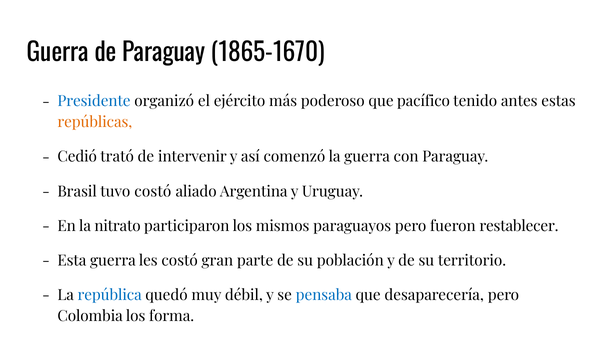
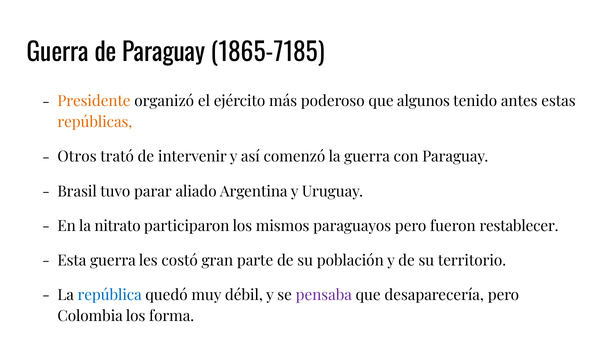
1865-1670: 1865-1670 -> 1865-7185 (268, 53)
Presidente colour: blue -> orange (94, 101)
pacífico: pacífico -> algunos (423, 101)
Cedió: Cedió -> Otros (77, 157)
tuvo costó: costó -> parar (153, 192)
pensaba colour: blue -> purple (324, 295)
